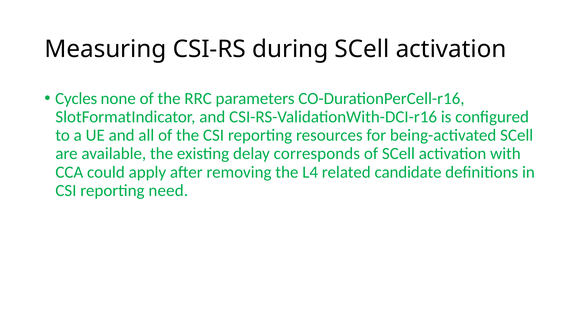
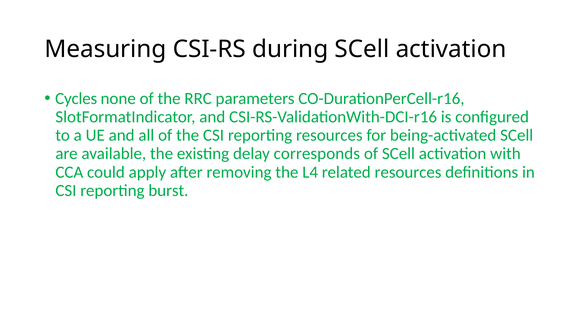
related candidate: candidate -> resources (408, 172)
need: need -> burst (168, 190)
